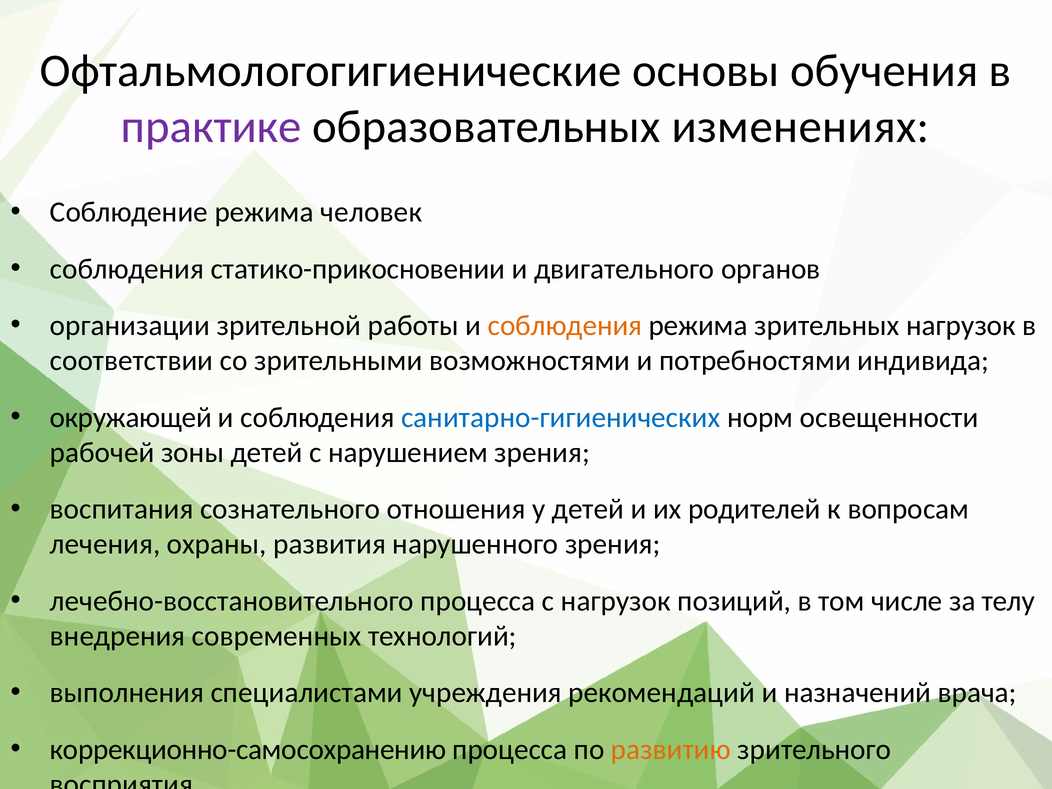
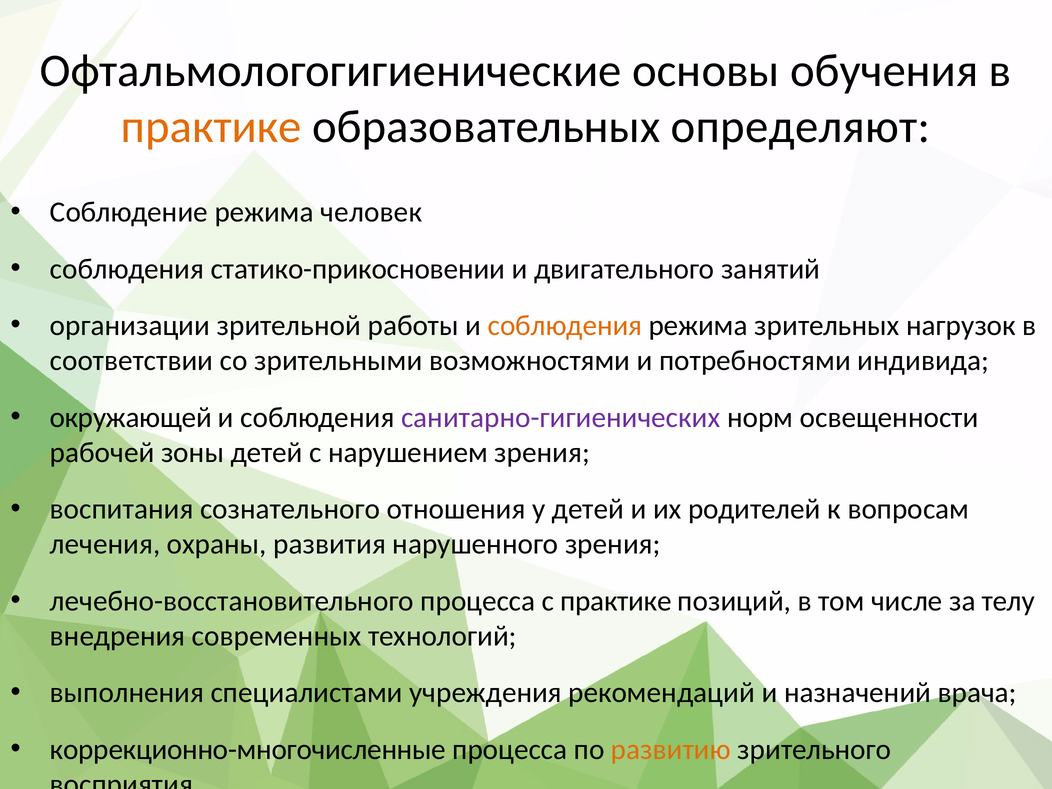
практике colour: purple -> orange (211, 127)
изменениях: изменениях -> определяют (801, 127)
органов: органов -> занятий (771, 269)
санитарно-гигиенических colour: blue -> purple (561, 417)
с нагрузок: нагрузок -> практике (616, 601)
коррекционно-самосохранению: коррекционно-самосохранению -> коррекционно-многочисленные (248, 749)
